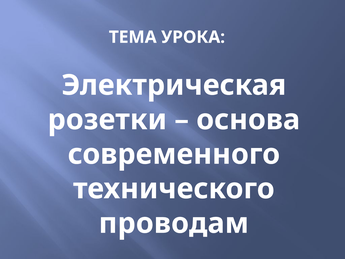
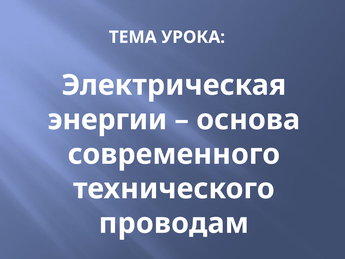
розетки: розетки -> энергии (107, 120)
